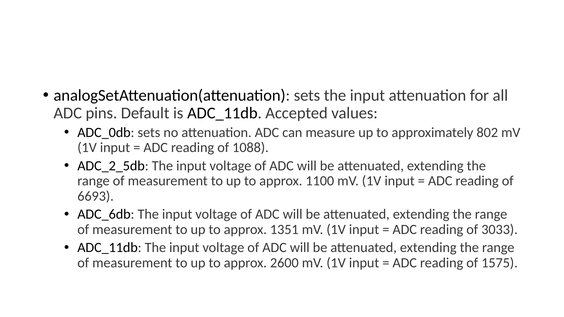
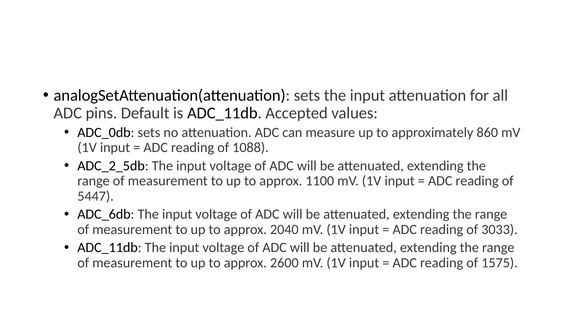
802: 802 -> 860 (487, 133)
6693: 6693 -> 5447 (96, 196)
1351: 1351 -> 2040 (284, 230)
